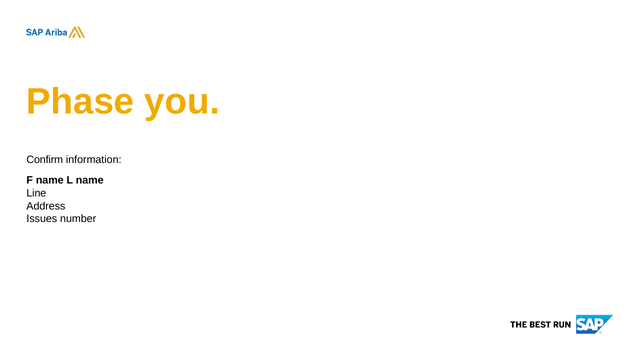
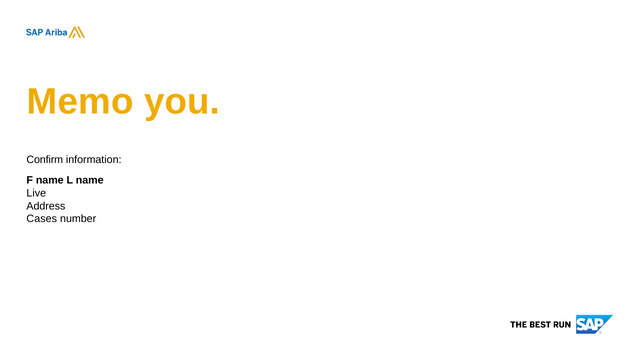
Phase: Phase -> Memo (80, 102)
Line: Line -> Live (36, 193)
Issues: Issues -> Cases (42, 219)
